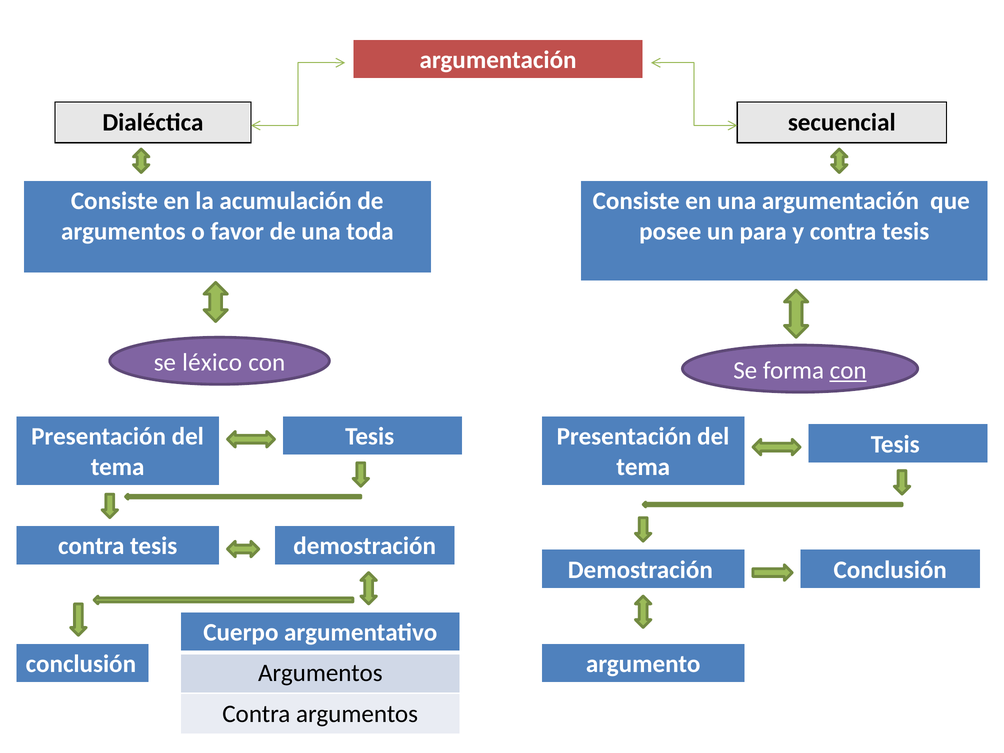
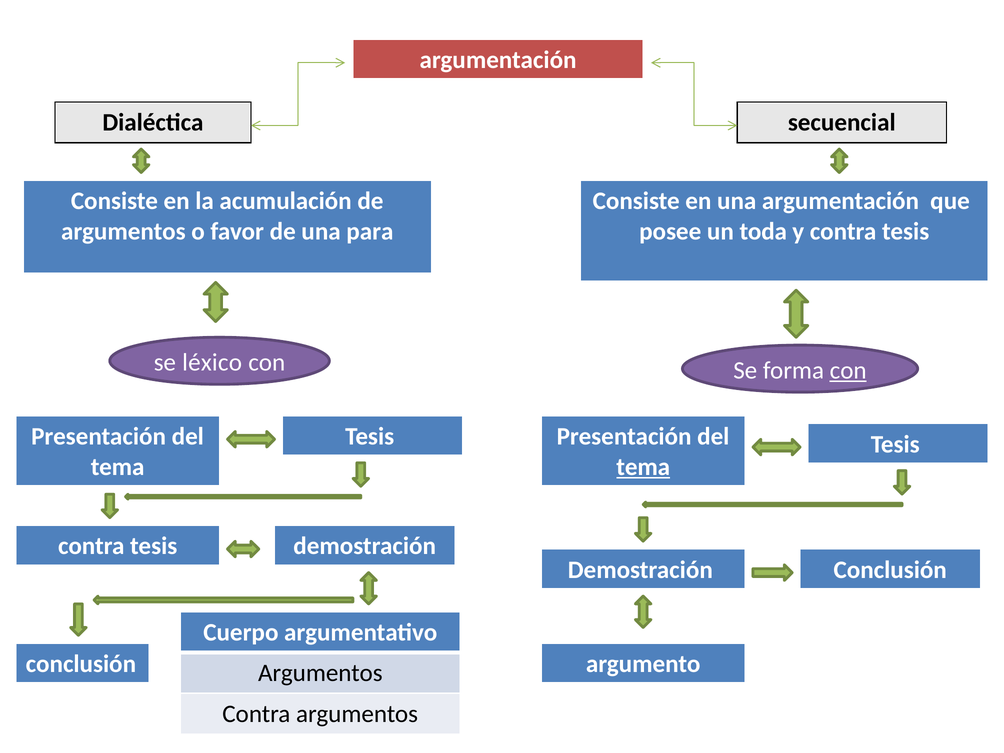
toda: toda -> para (370, 232)
para: para -> toda (763, 232)
tema underline: none -> present (643, 467)
